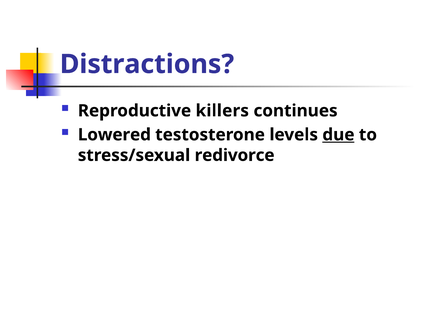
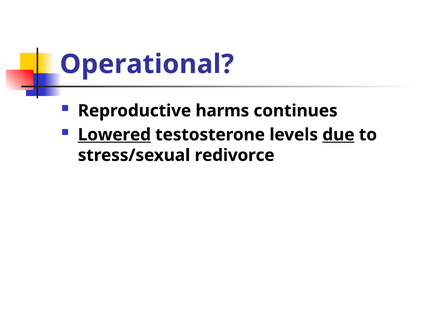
Distractions: Distractions -> Operational (147, 64)
killers: killers -> harms (222, 111)
Lowered underline: none -> present (114, 135)
